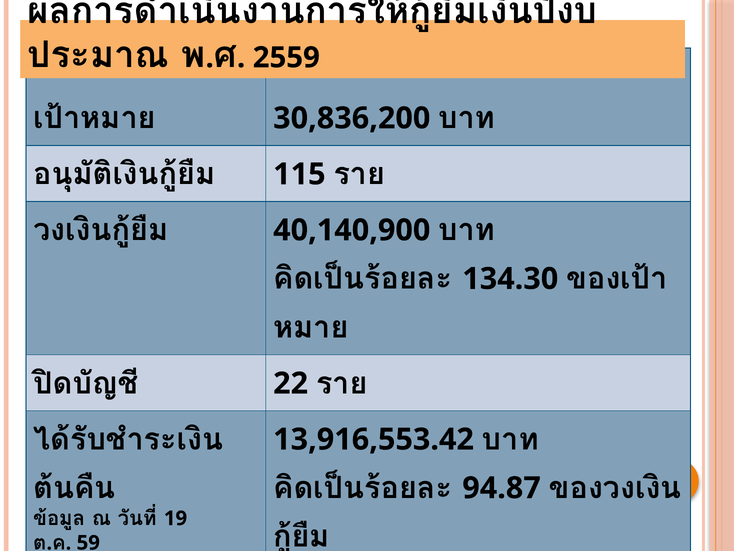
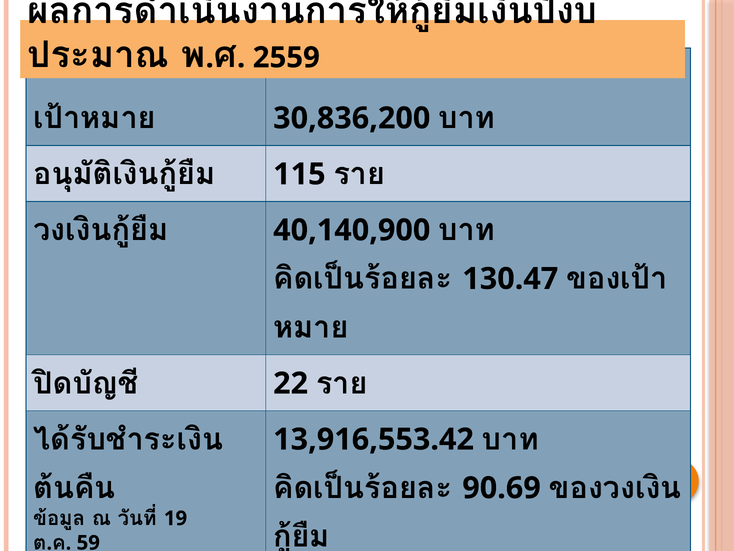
134.30: 134.30 -> 130.47 (510, 279)
94.87: 94.87 -> 90.69 (502, 488)
